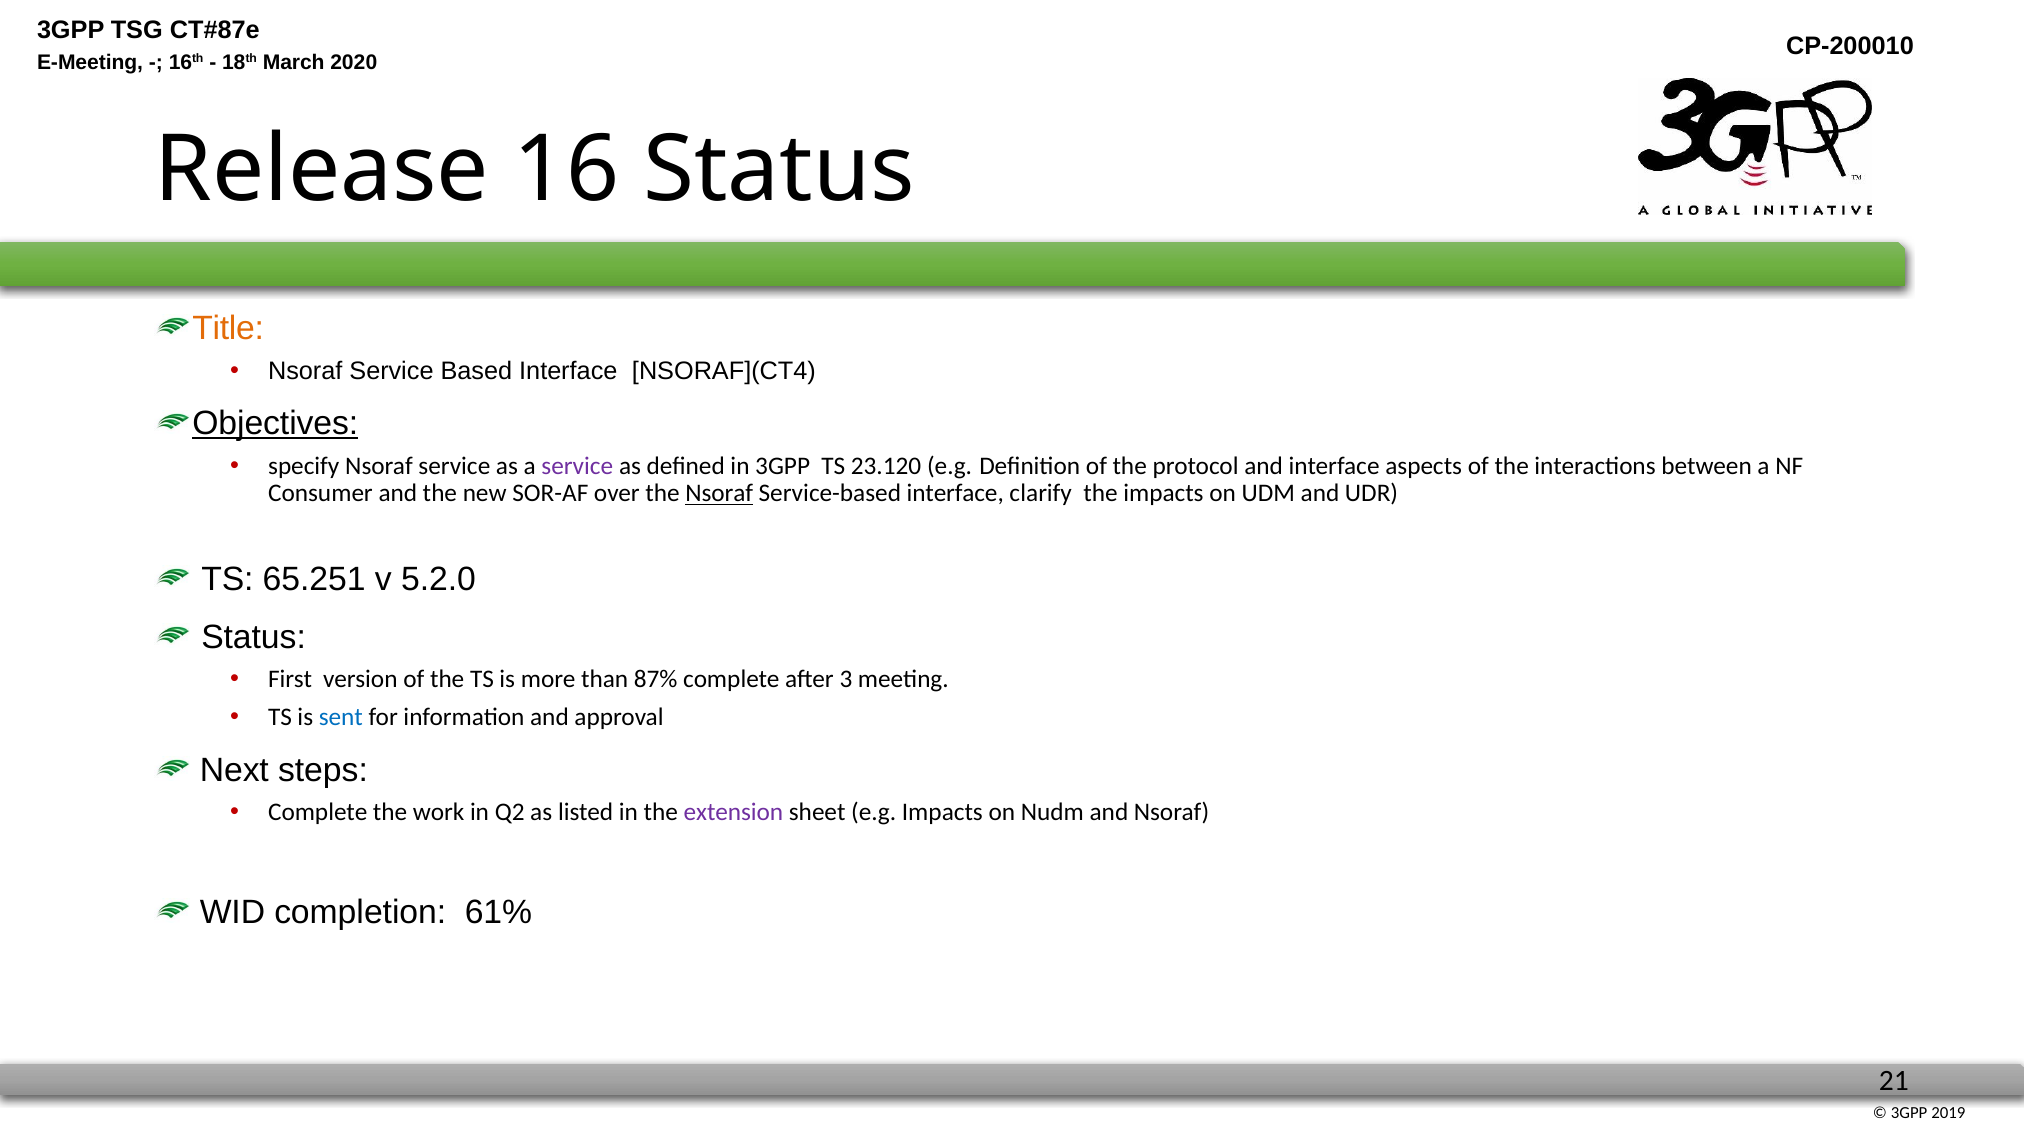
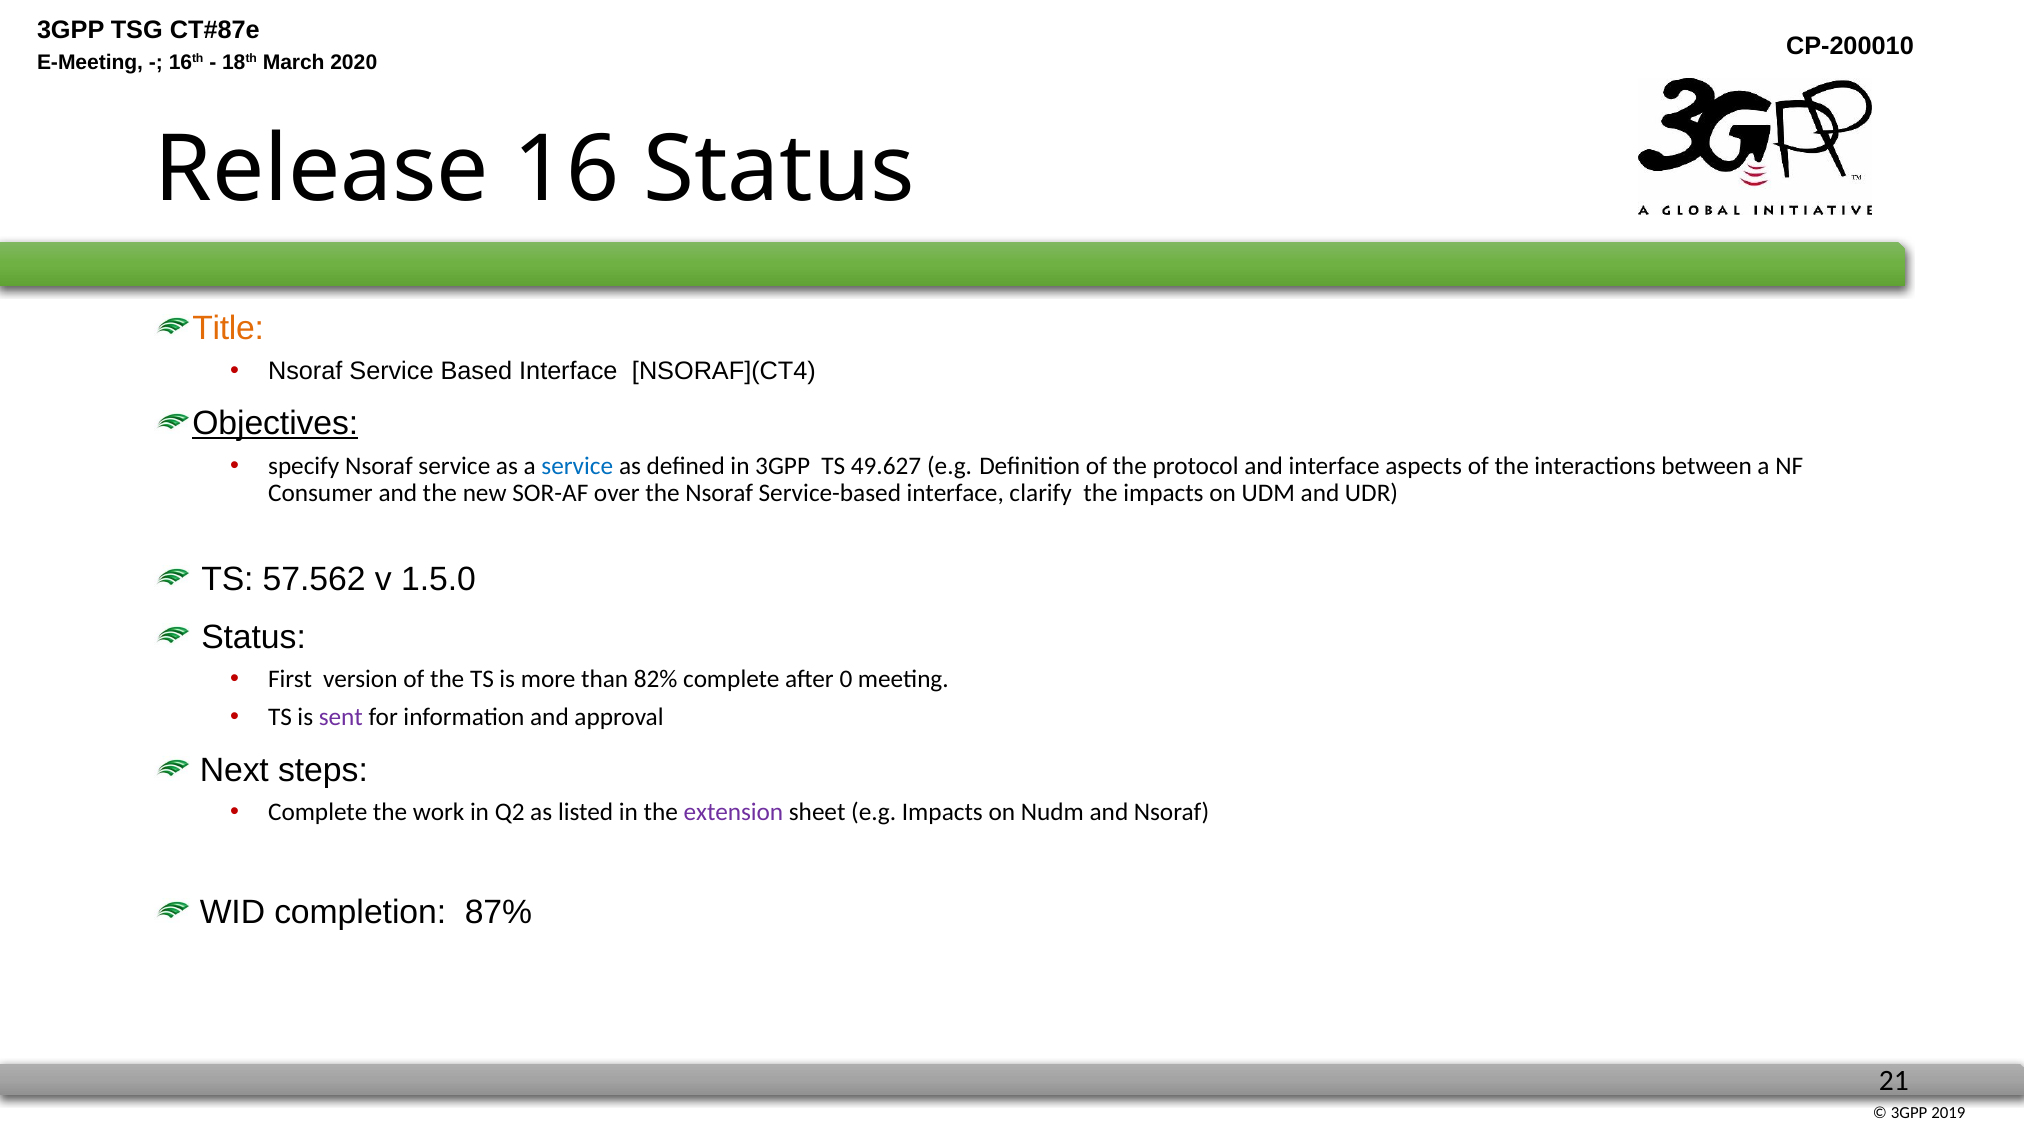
service colour: purple -> blue (577, 466)
23.120: 23.120 -> 49.627 (886, 466)
Nsoraf underline: present -> none (719, 494)
65.251: 65.251 -> 57.562 (314, 580)
5.2.0: 5.2.0 -> 1.5.0 (438, 580)
87%: 87% -> 82% (656, 680)
3: 3 -> 0 (846, 680)
sent colour: blue -> purple (341, 718)
61%: 61% -> 87% (498, 913)
